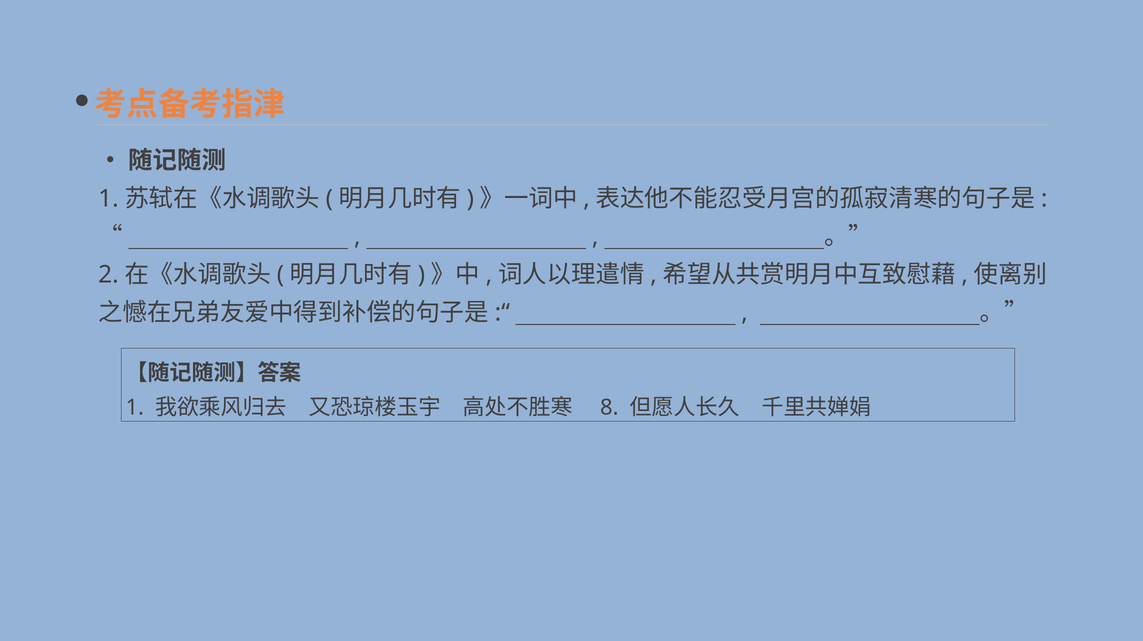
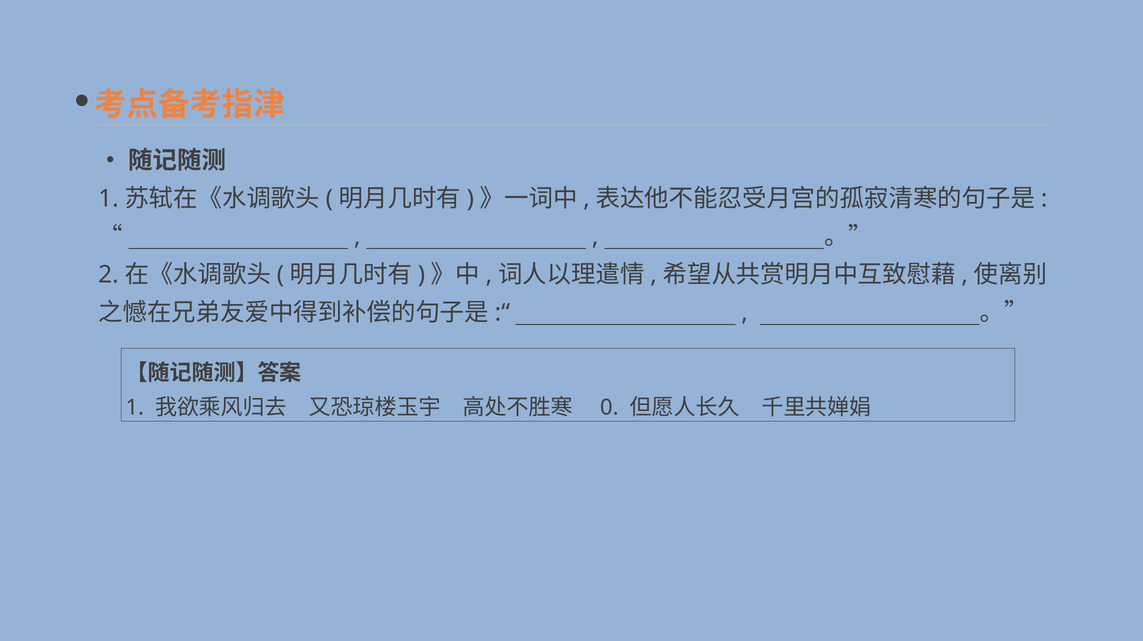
8: 8 -> 0 (609, 407)
